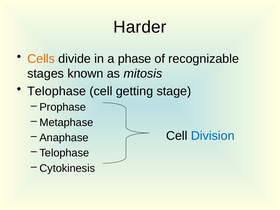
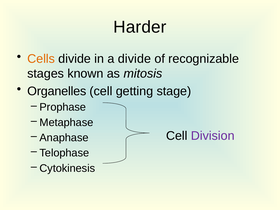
a phase: phase -> divide (134, 59)
Telophase: Telophase -> Organelles (57, 91)
Division colour: blue -> purple (213, 136)
